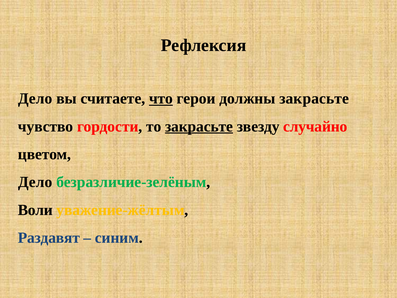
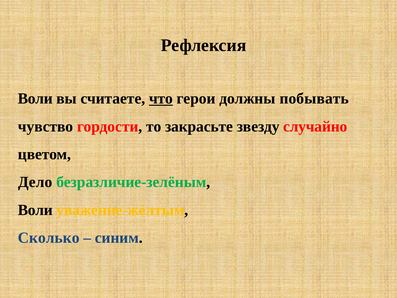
Дело: Дело -> Воли (35, 99)
должны закрасьте: закрасьте -> побывать (314, 99)
закрасьте underline: present -> none (199, 126)
Раздавят: Раздавят -> Сколько (49, 238)
